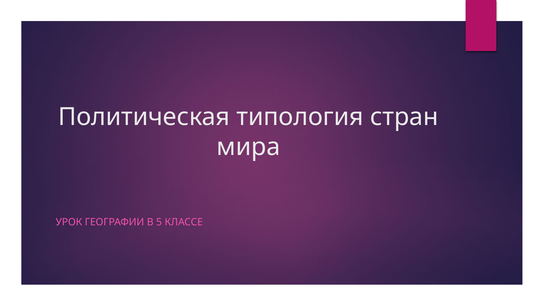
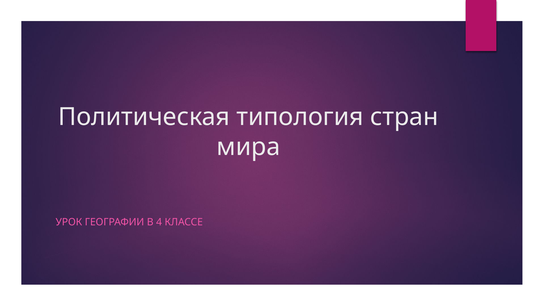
5: 5 -> 4 (159, 222)
